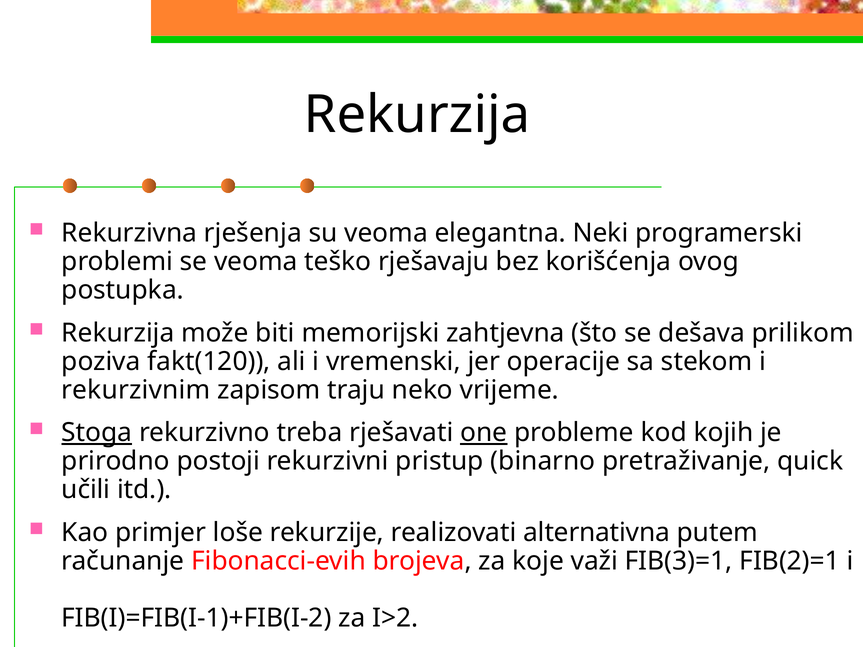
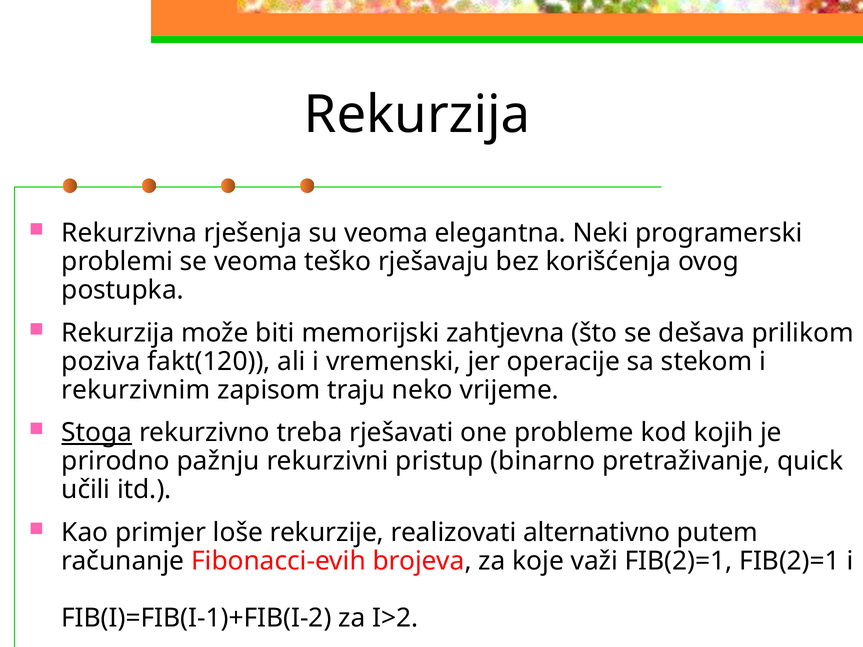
one underline: present -> none (484, 433)
postoji: postoji -> pažnju (218, 461)
realizovati alternativna: alternativna -> alternativno (597, 533)
važi FIB(3)=1: FIB(3)=1 -> FIB(2)=1 (679, 561)
